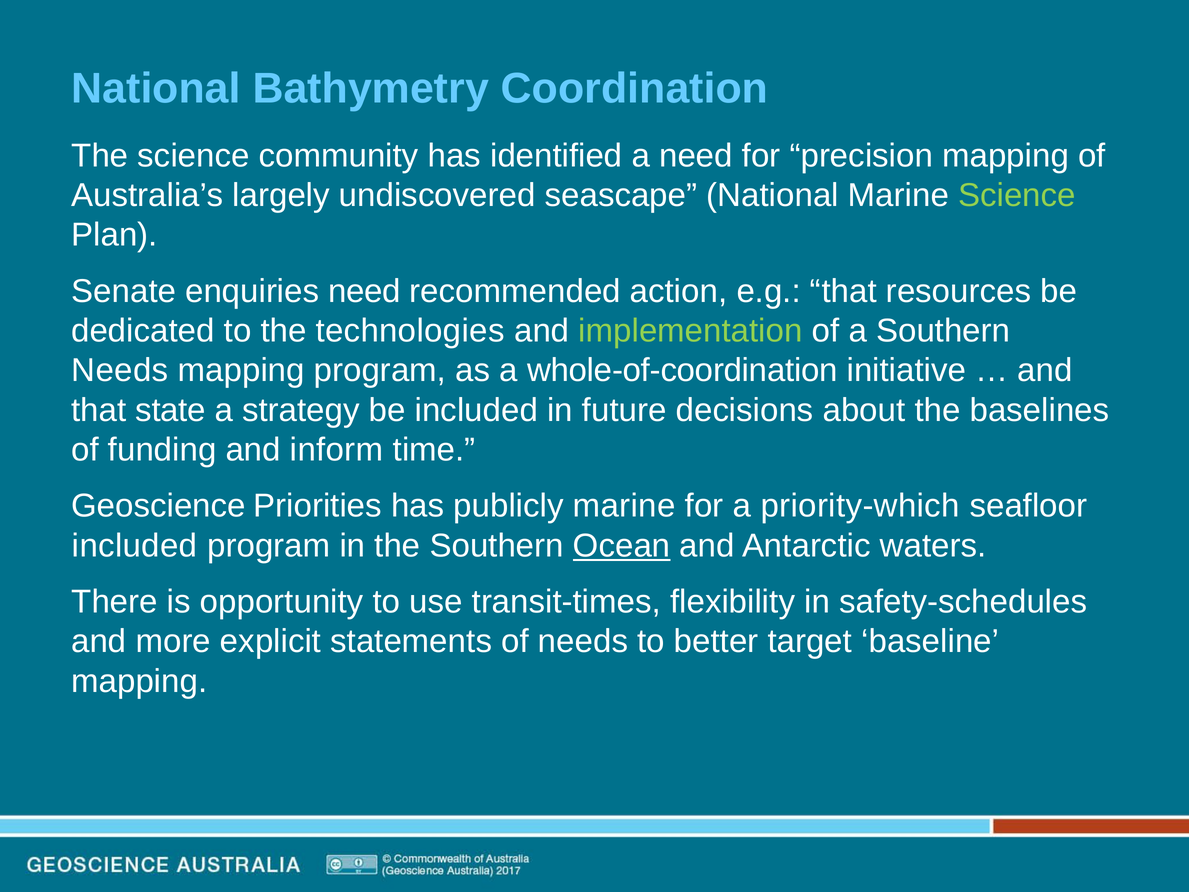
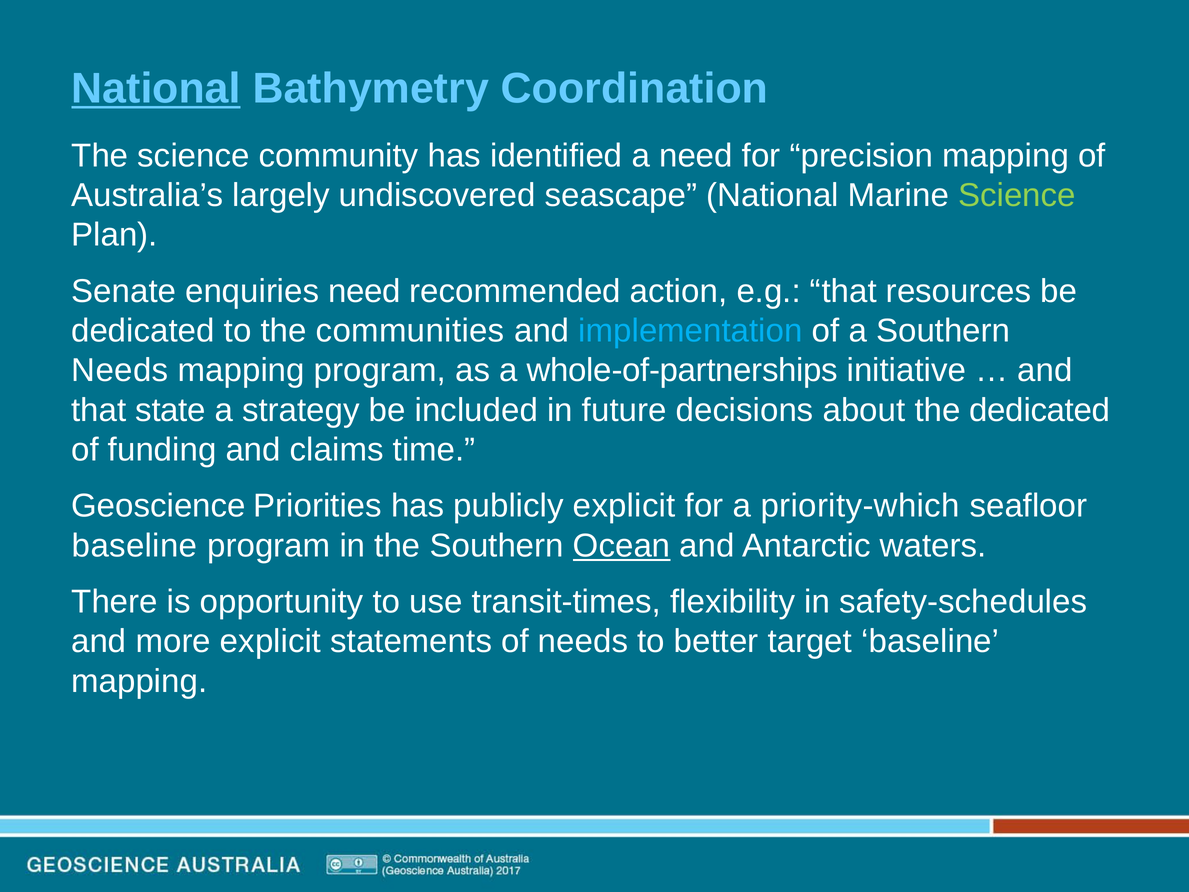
National underline: none -> present (156, 89)
technologies: technologies -> communities (410, 331)
implementation colour: light green -> light blue (691, 331)
whole-of-coordination: whole-of-coordination -> whole-of-partnerships (682, 370)
the baselines: baselines -> dedicated (1040, 410)
inform: inform -> claims (337, 450)
publicly marine: marine -> explicit (624, 506)
included: included -> baseline (135, 546)
